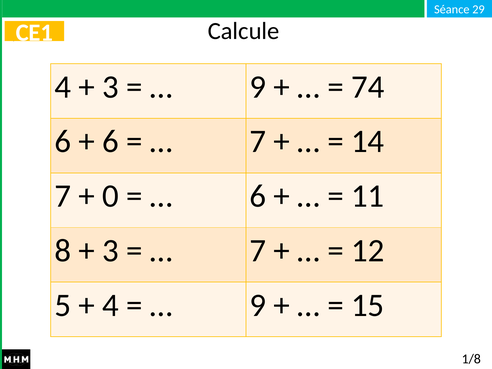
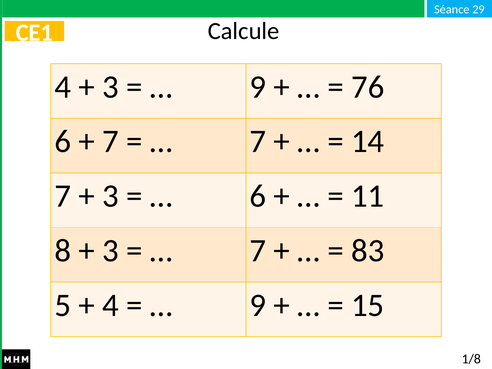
74: 74 -> 76 (368, 87)
6: 6 -> 7 (110, 142)
0: 0 -> 3 (110, 196)
12: 12 -> 83 (368, 251)
